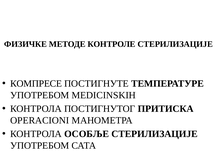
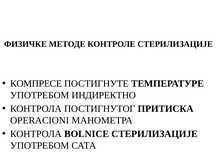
MEDICINSKIH: MEDICINSKIH -> ИНДИРЕКТНО (104, 95)
ОСОБЉЕ: ОСОБЉЕ -> BOLNICE (87, 134)
